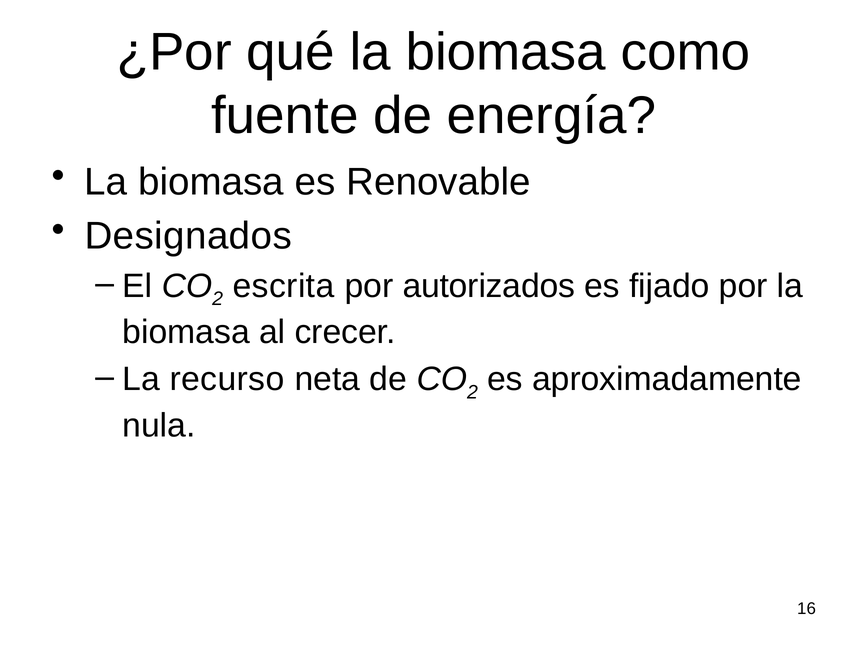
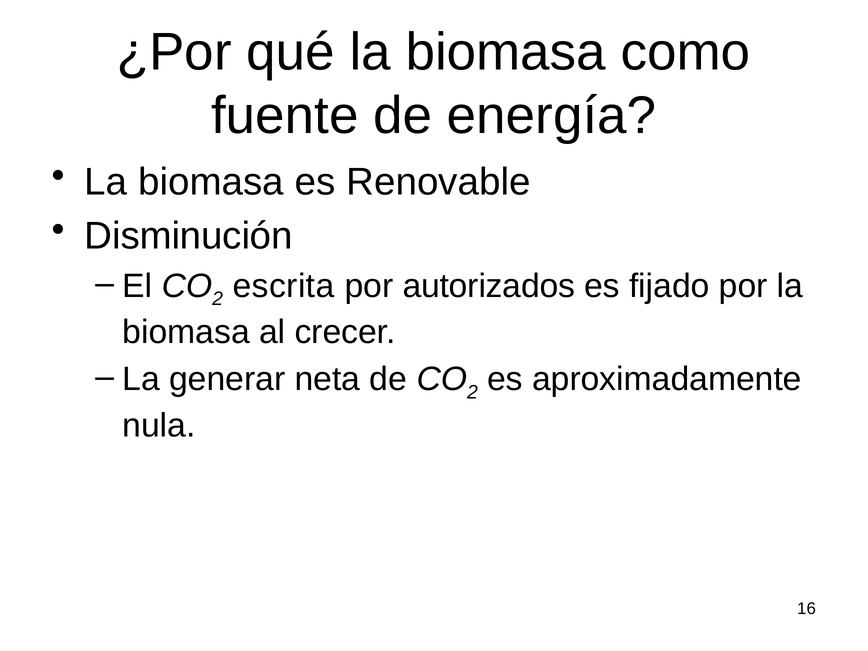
Designados: Designados -> Disminución (189, 236)
recurso: recurso -> generar (227, 379)
